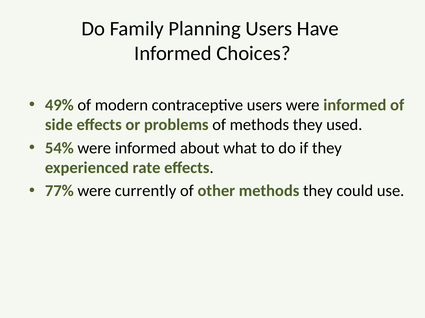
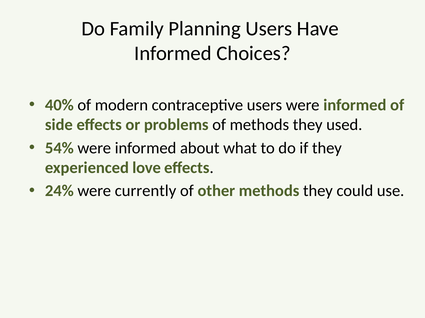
49%: 49% -> 40% (59, 105)
rate: rate -> love (147, 168)
77%: 77% -> 24% (59, 191)
